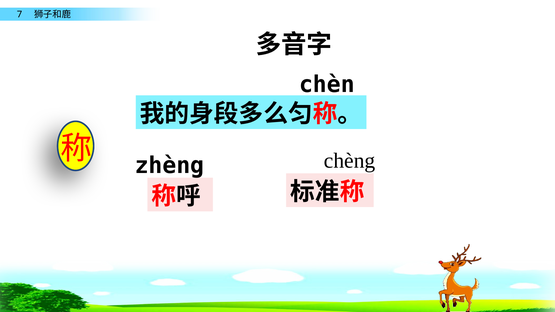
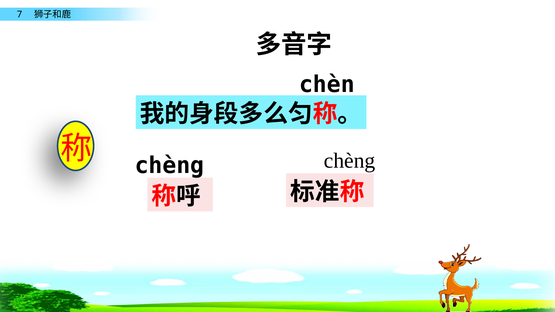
zhèng: zhèng -> chèng (169, 166)
